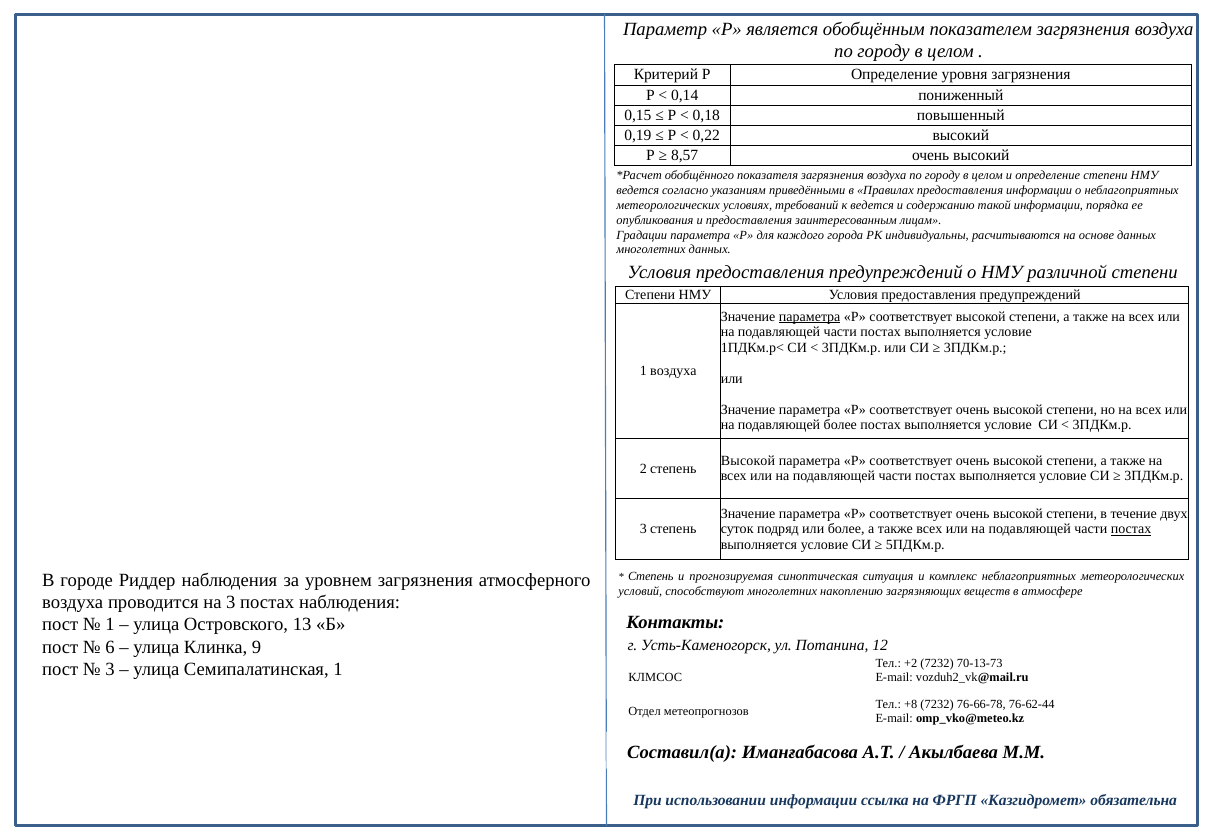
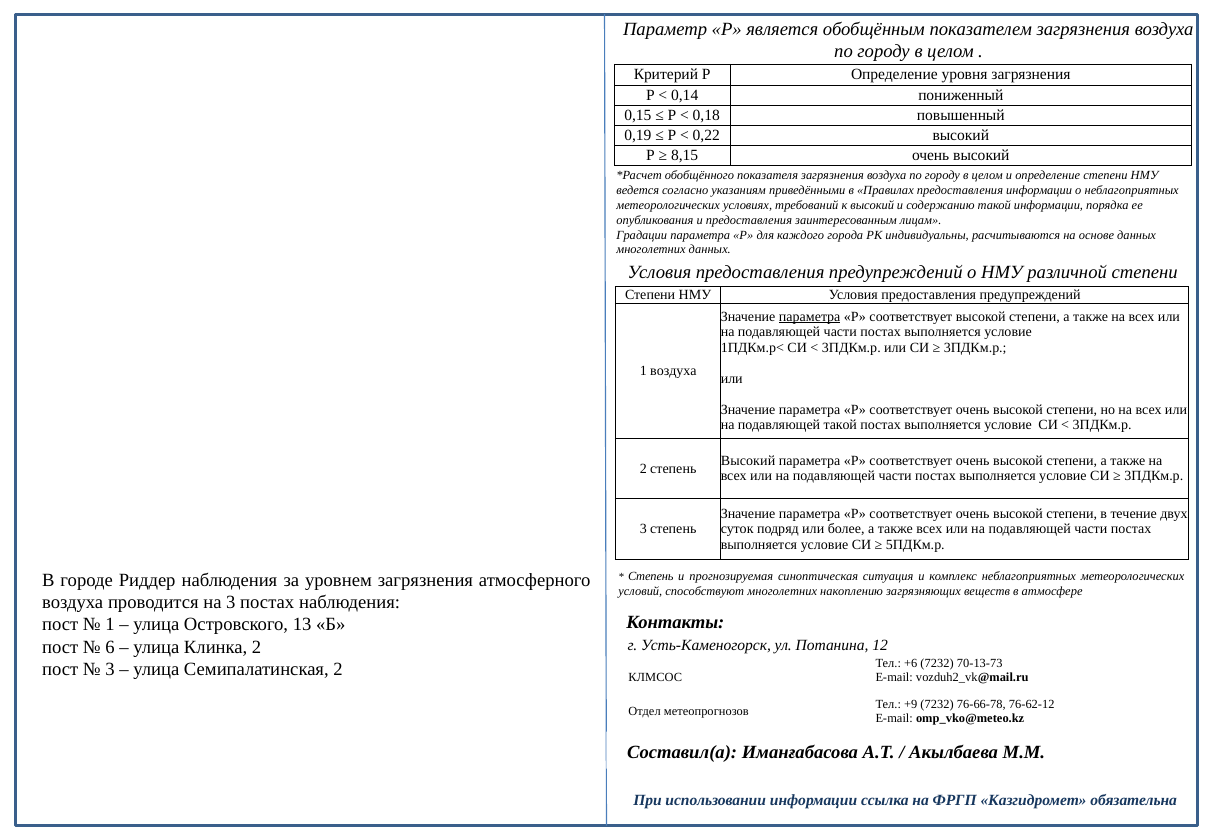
8,57: 8,57 -> 8,15 (685, 156)
к ведется: ведется -> высокий (872, 205)
подавляющей более: более -> такой (840, 425)
Высокой: Высокой -> Высокий (748, 461)
постах underline: present -> none (1131, 529)
Клинка 9: 9 -> 2 (257, 647)
+2: +2 -> +6 (911, 663)
Семипалатинская 1: 1 -> 2 (338, 669)
+8: +8 -> +9 (911, 704)
76-62-44: 76-62-44 -> 76-62-12 (1032, 704)
